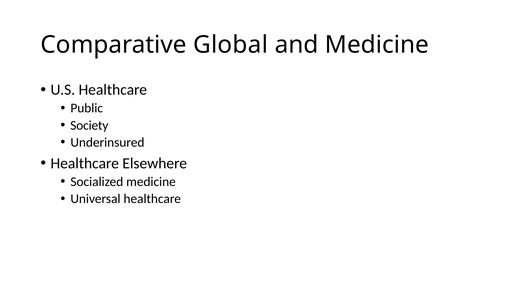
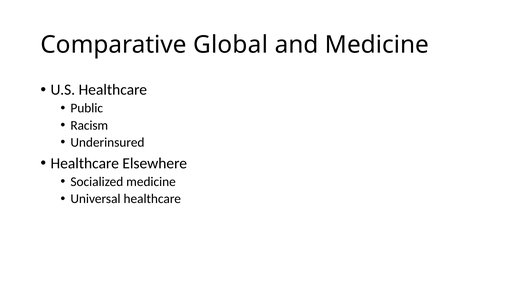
Society: Society -> Racism (89, 125)
